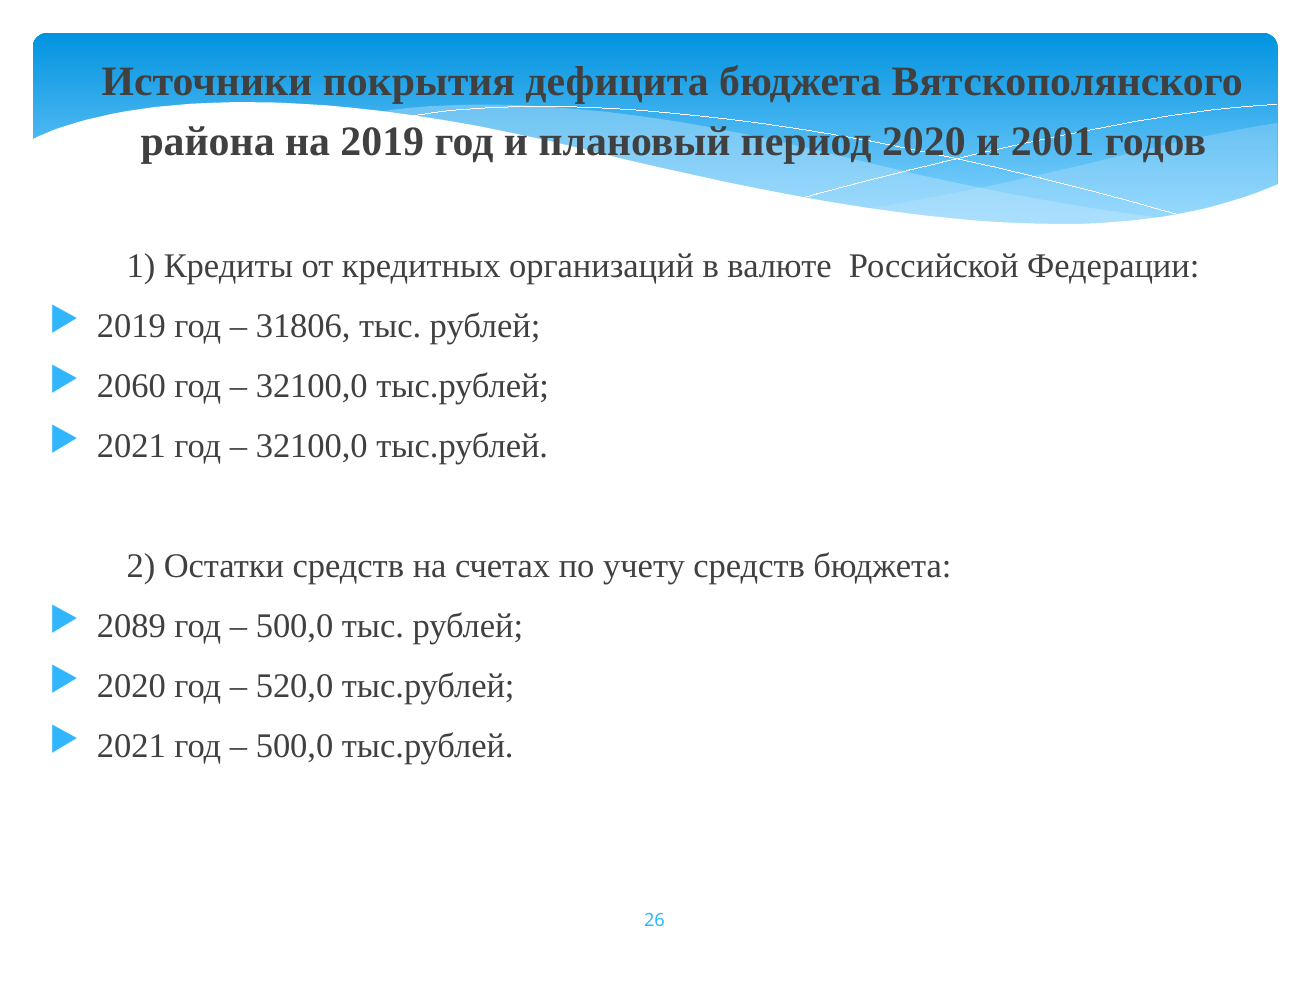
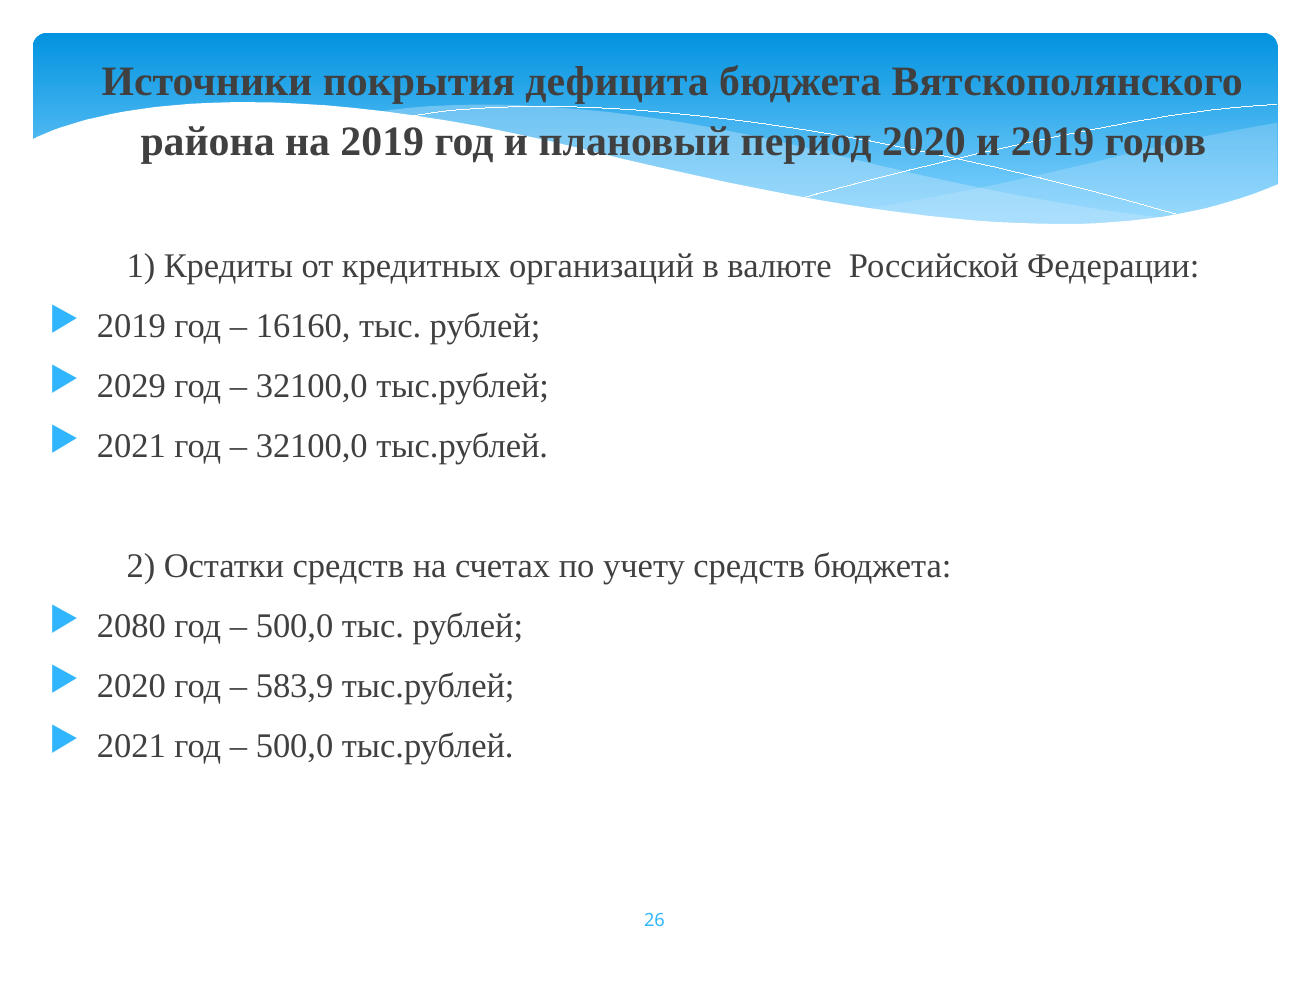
и 2001: 2001 -> 2019 (1053, 142)
31806: 31806 -> 16160 (303, 326)
2060: 2060 -> 2029 (131, 386)
2089: 2089 -> 2080 (131, 626)
520,0: 520,0 -> 583,9 (295, 686)
